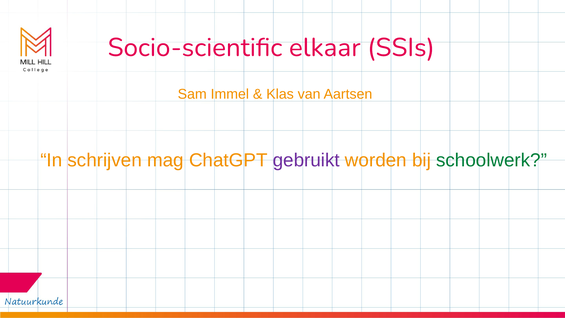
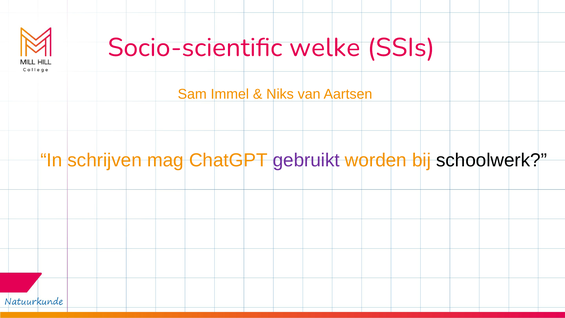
elkaar: elkaar -> welke (325, 47)
Klas: Klas -> Niks (280, 94)
schoolwerk colour: green -> black (492, 160)
